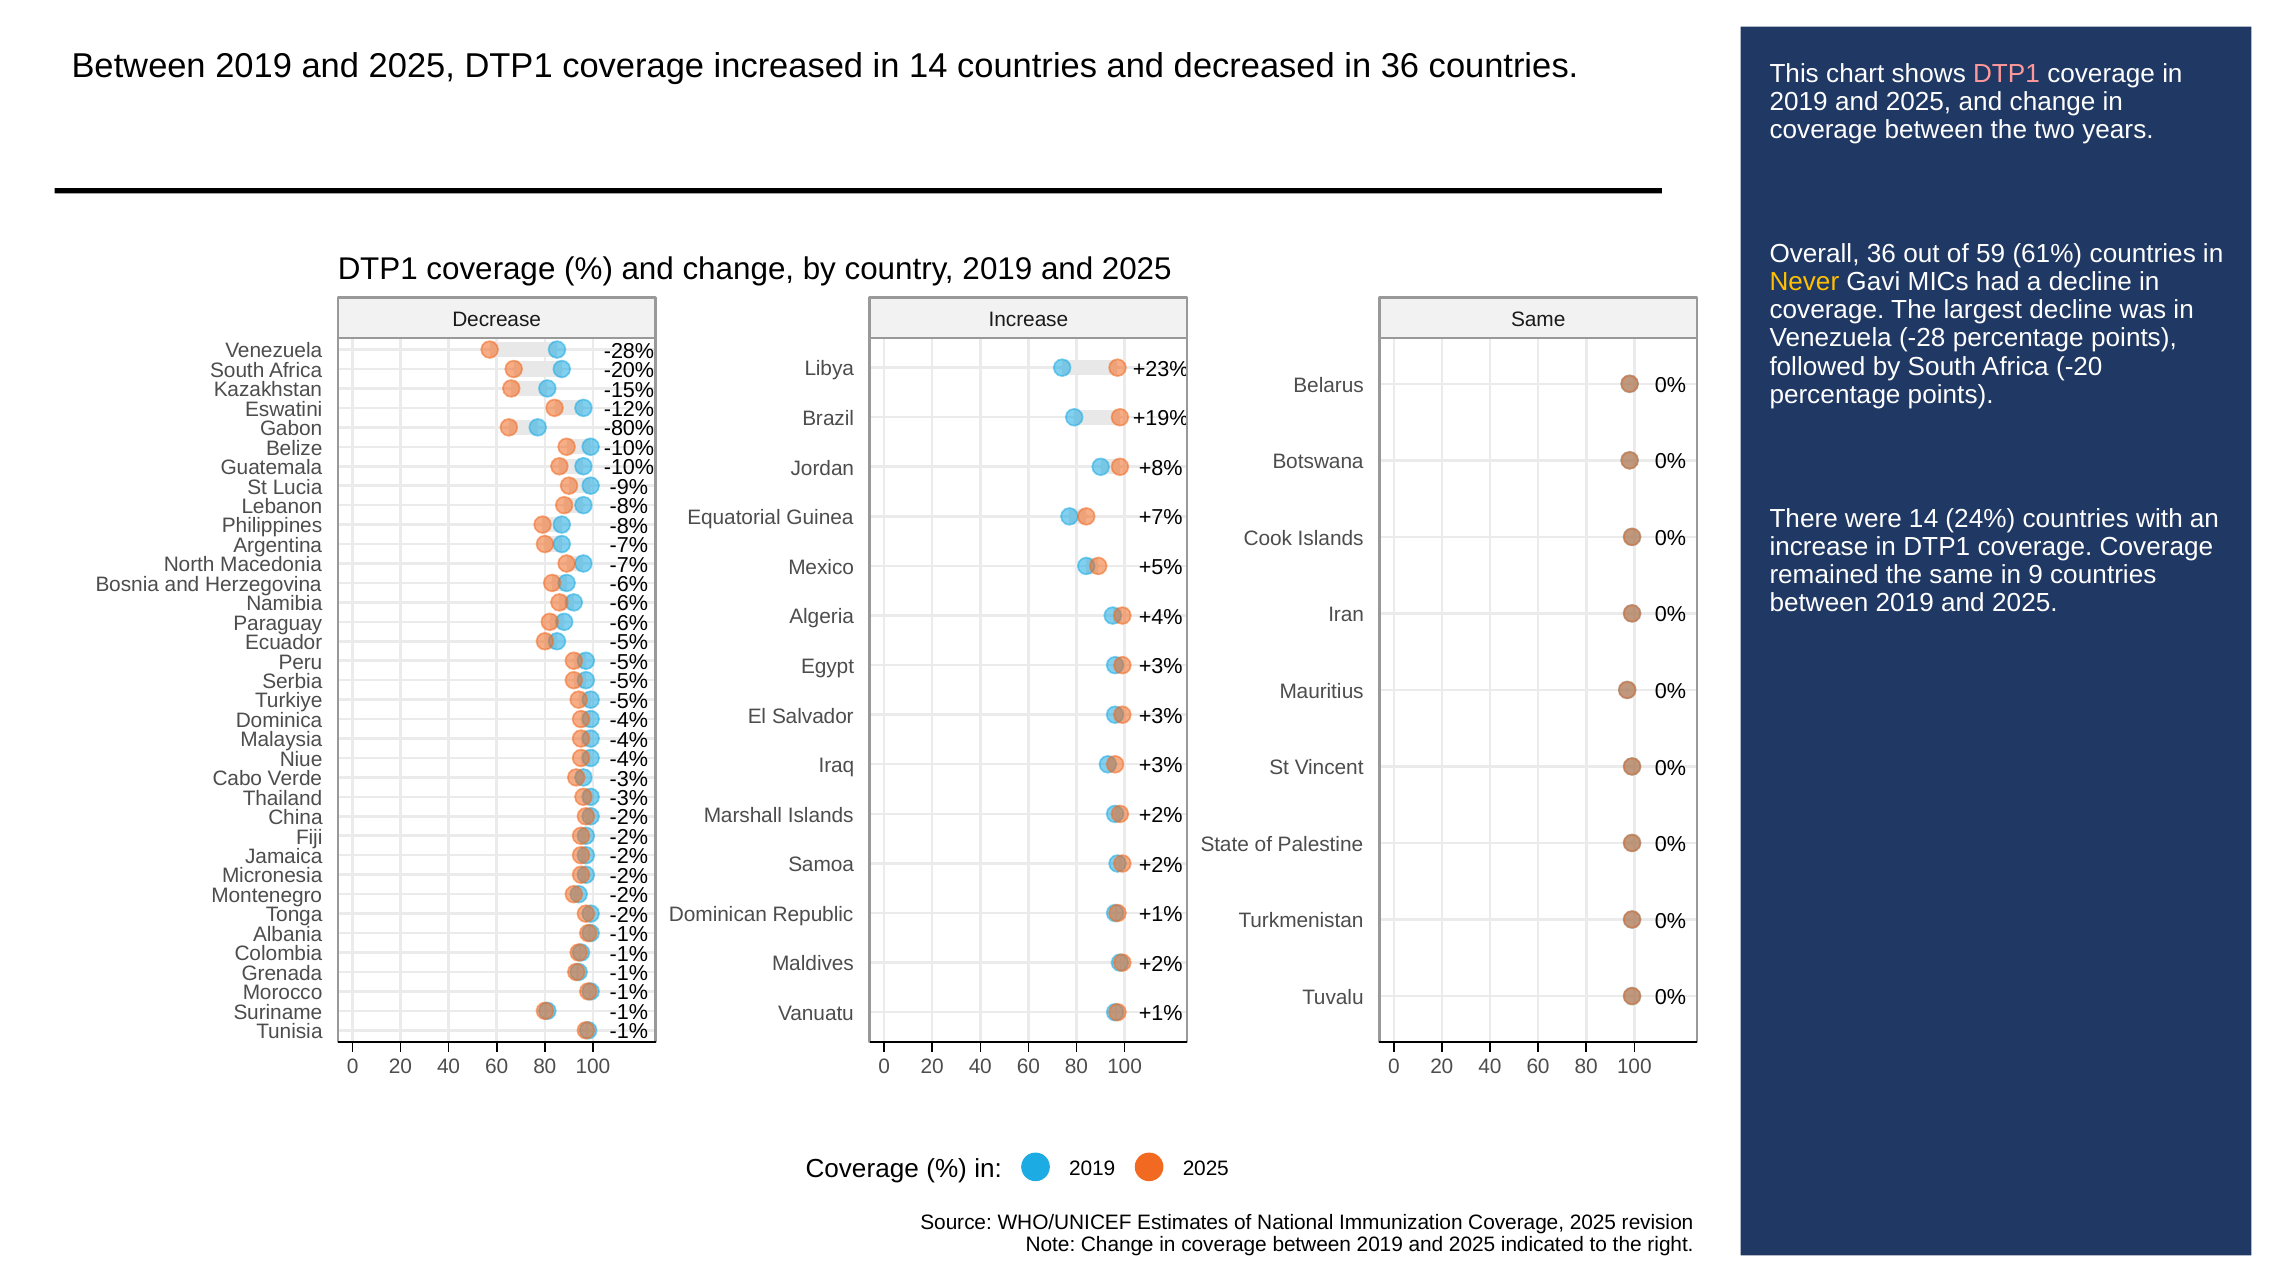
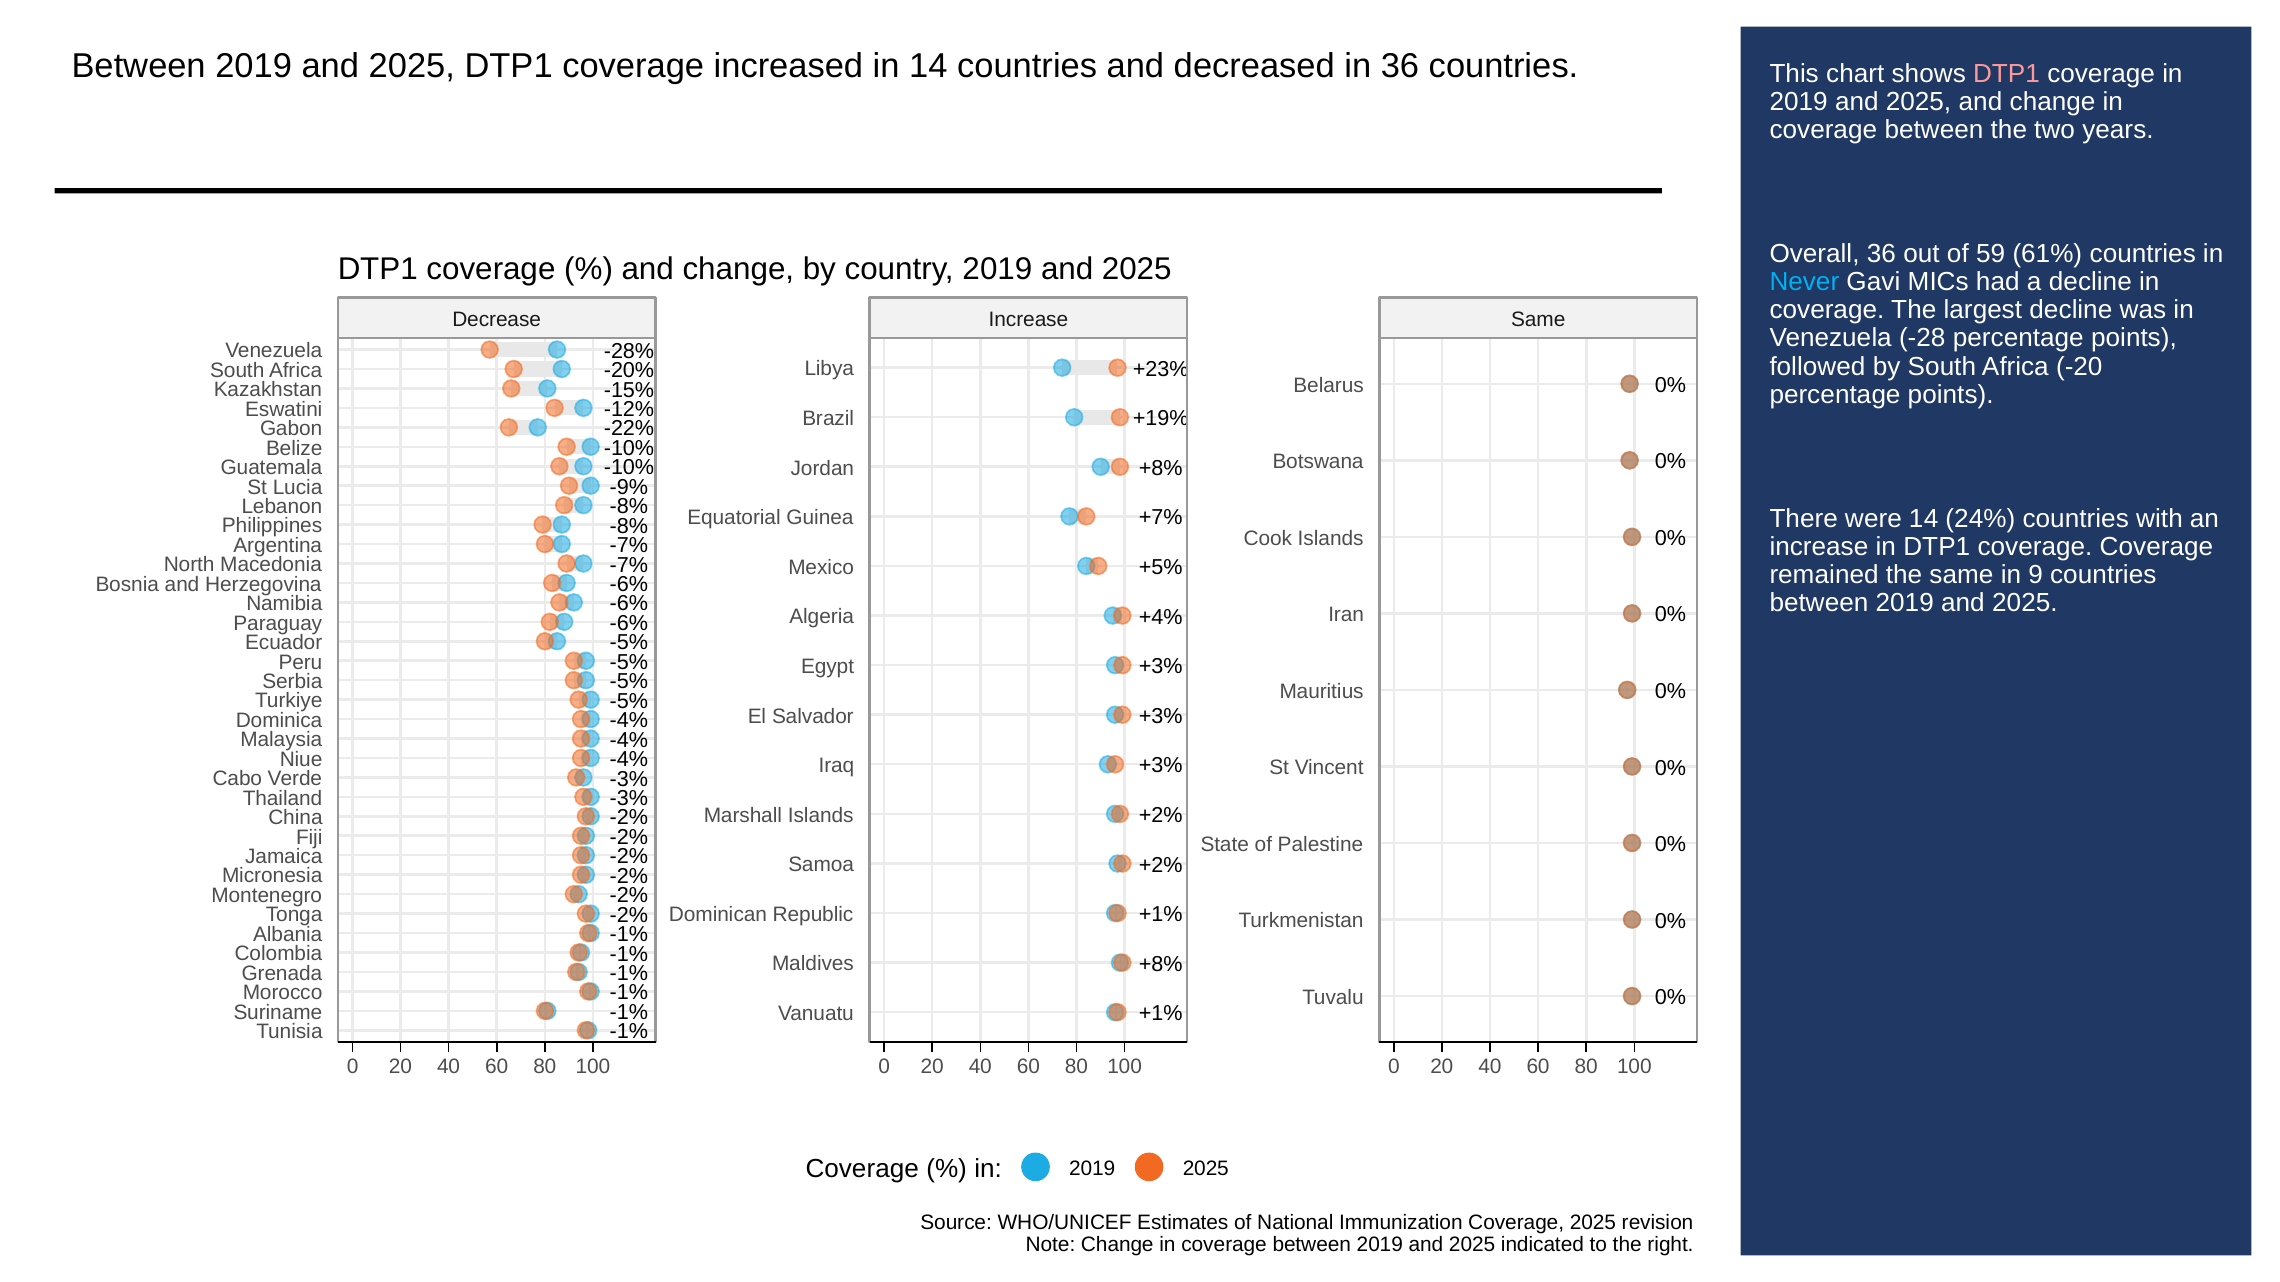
Never colour: yellow -> light blue (1804, 282)
-80%: -80% -> -22% (629, 429)
+2%: +2% -> +8% (1161, 964)
